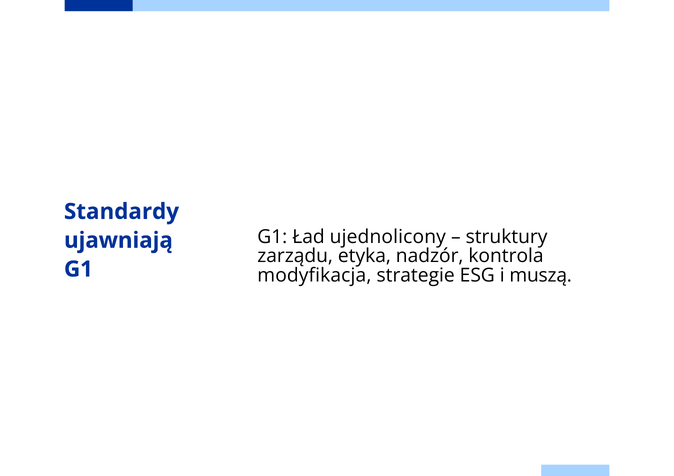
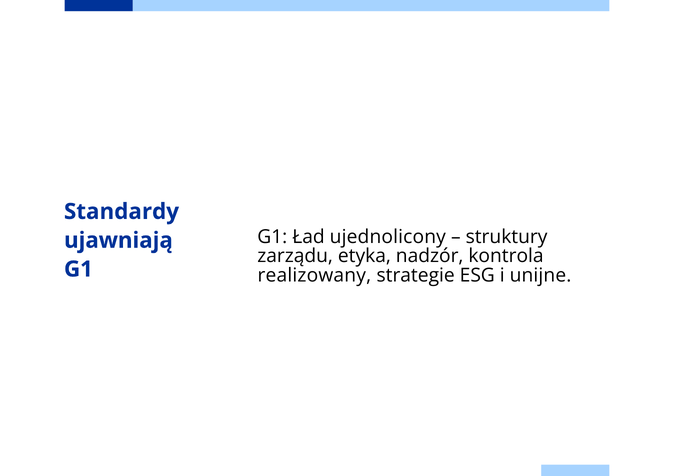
modyfikacja: modyfikacja -> realizowany (314, 276)
muszą: muszą -> unijne (541, 276)
